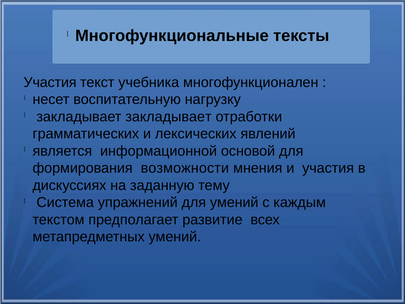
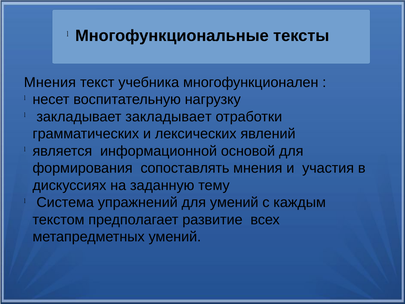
Участия: Участия -> Мнения (50, 82)
возможности: возможности -> сопоставлять (185, 168)
